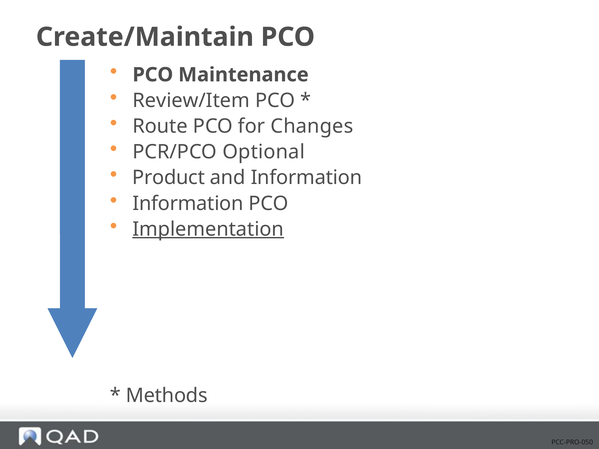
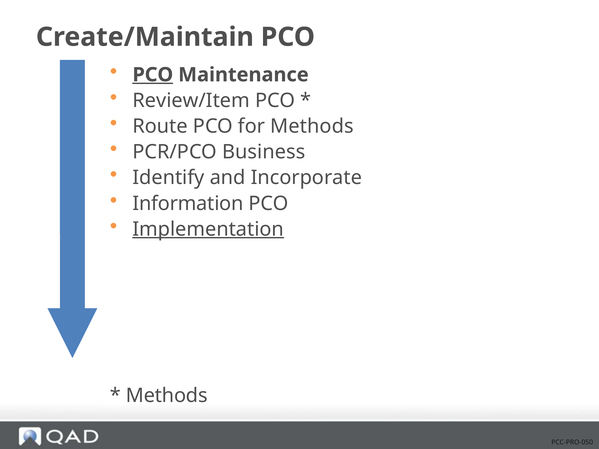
PCO underline: none -> present (153, 75)
for Changes: Changes -> Methods (312, 126)
Optional: Optional -> Business (264, 152)
Product: Product -> Identify (168, 178)
and Information: Information -> Incorporate (306, 178)
